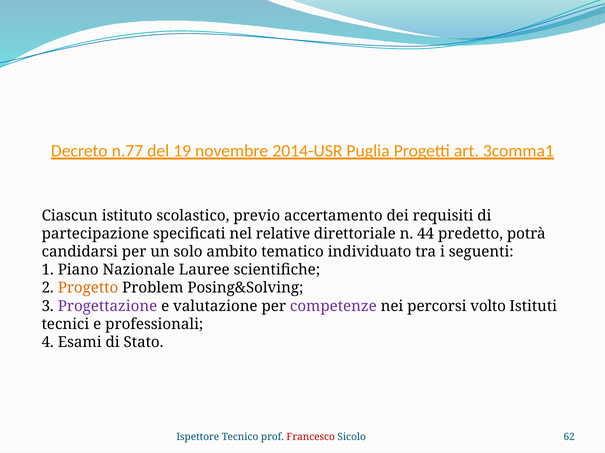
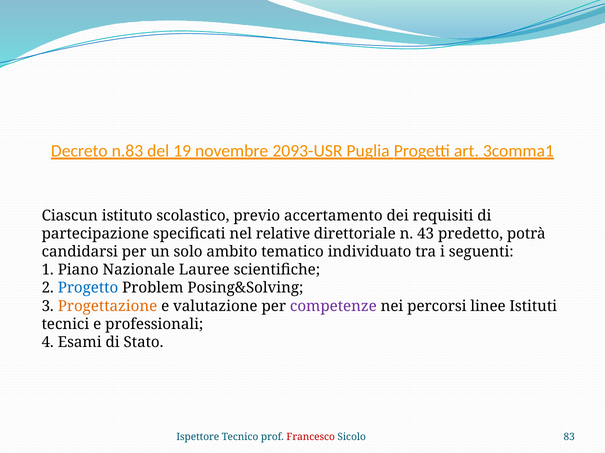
n.77: n.77 -> n.83 (127, 151)
2014-USR: 2014-USR -> 2093-USR (307, 151)
44: 44 -> 43 (426, 234)
Progetto colour: orange -> blue (88, 288)
Progettazione colour: purple -> orange (107, 307)
volto: volto -> linee (488, 307)
62: 62 -> 83 (569, 438)
